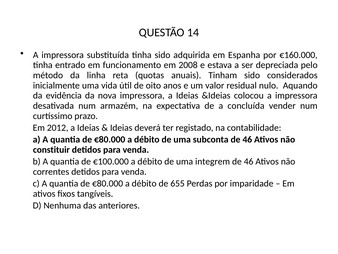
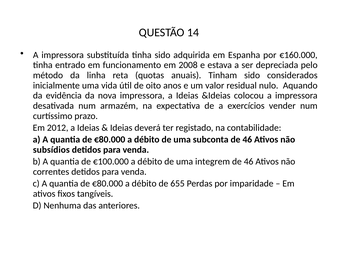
concluída: concluída -> exercícios (246, 106)
constituir: constituir -> subsídios (51, 149)
